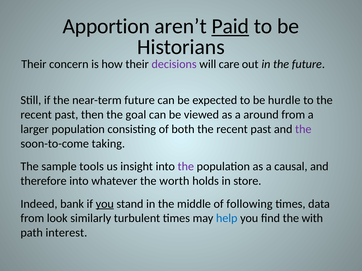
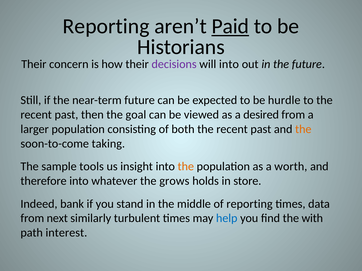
Apportion: Apportion -> Reporting (106, 26)
will care: care -> into (229, 64)
around: around -> desired (261, 115)
the colour: purple -> orange (303, 129)
the colour: purple -> orange (186, 167)
causal: causal -> worth (291, 167)
worth: worth -> grows (174, 181)
you underline: present -> none (105, 204)
of following: following -> reporting (250, 204)
look: look -> next (57, 219)
